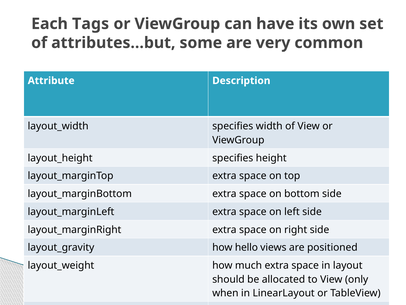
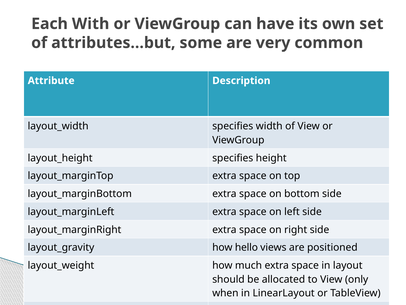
Tags: Tags -> With (91, 24)
